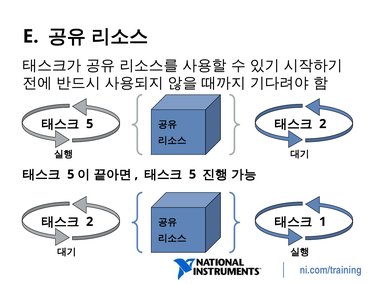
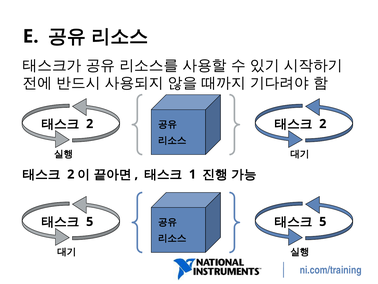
5: 5 -> 2 (90, 124)
5: 5 -> 2 (71, 174)
5: 5 -> 1 (193, 174)
2: 2 -> 5 (90, 221)
1: 1 -> 5 (323, 221)
